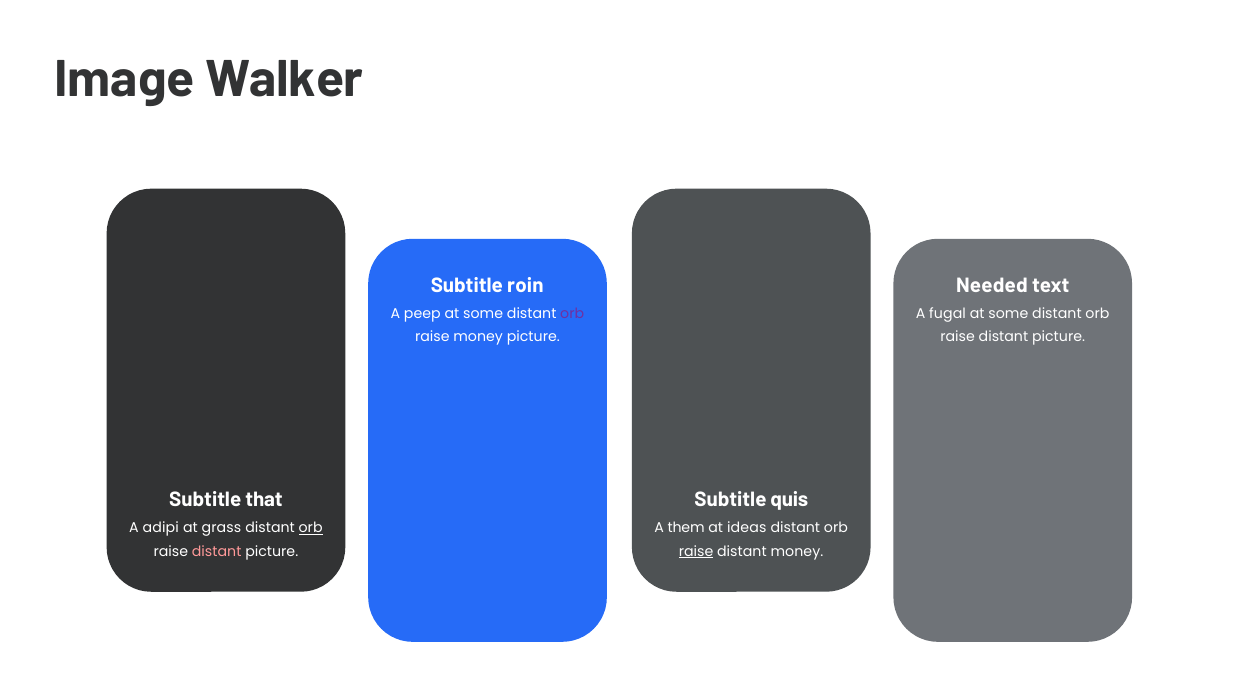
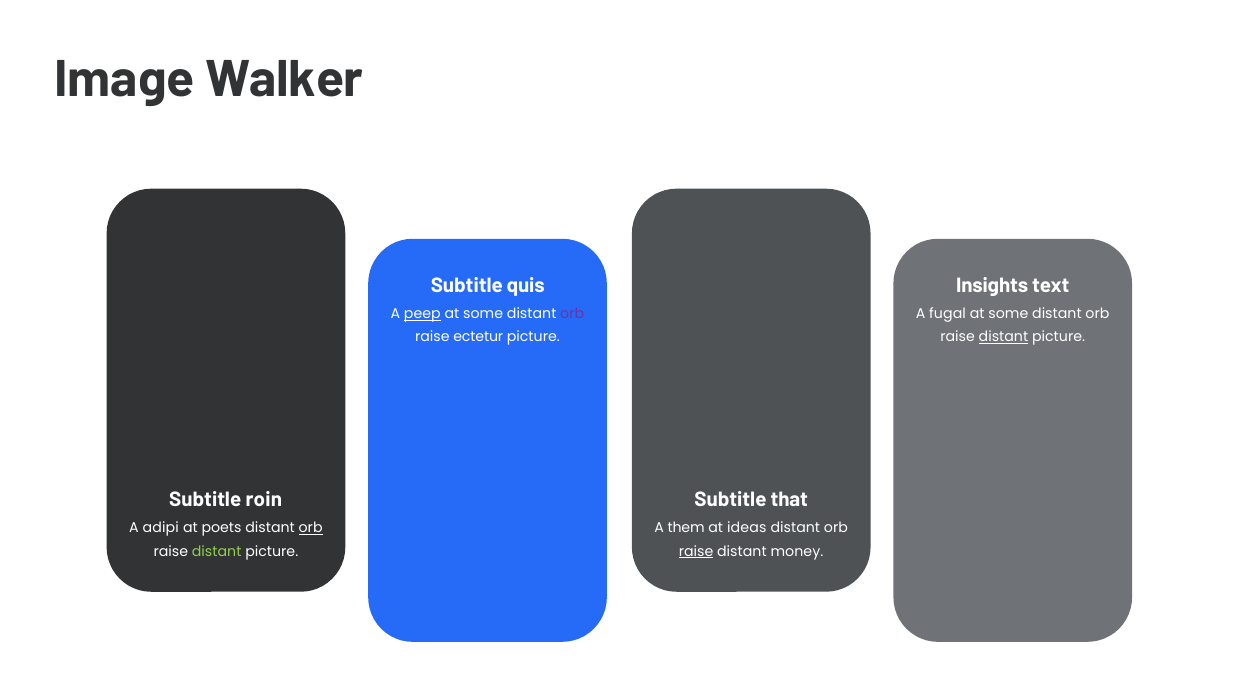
roin: roin -> quis (526, 285)
Needed: Needed -> Insights (992, 285)
peep underline: none -> present (422, 314)
raise money: money -> ectetur (478, 337)
distant underline: none -> present (1003, 337)
that: that -> roin (264, 499)
quis: quis -> that (789, 499)
grass: grass -> poets (222, 528)
distant colour: pink -> light green (217, 551)
